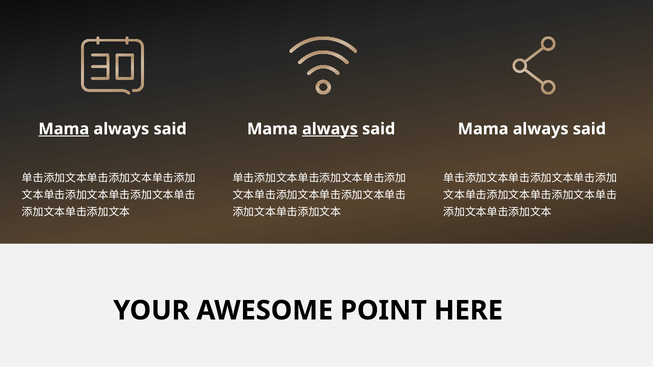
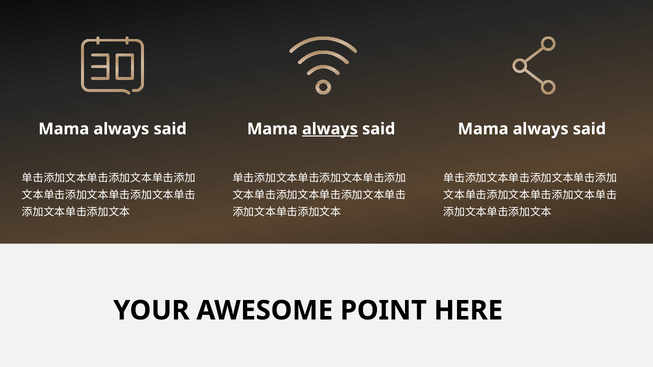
Mama underline: present -> none (64, 129)
